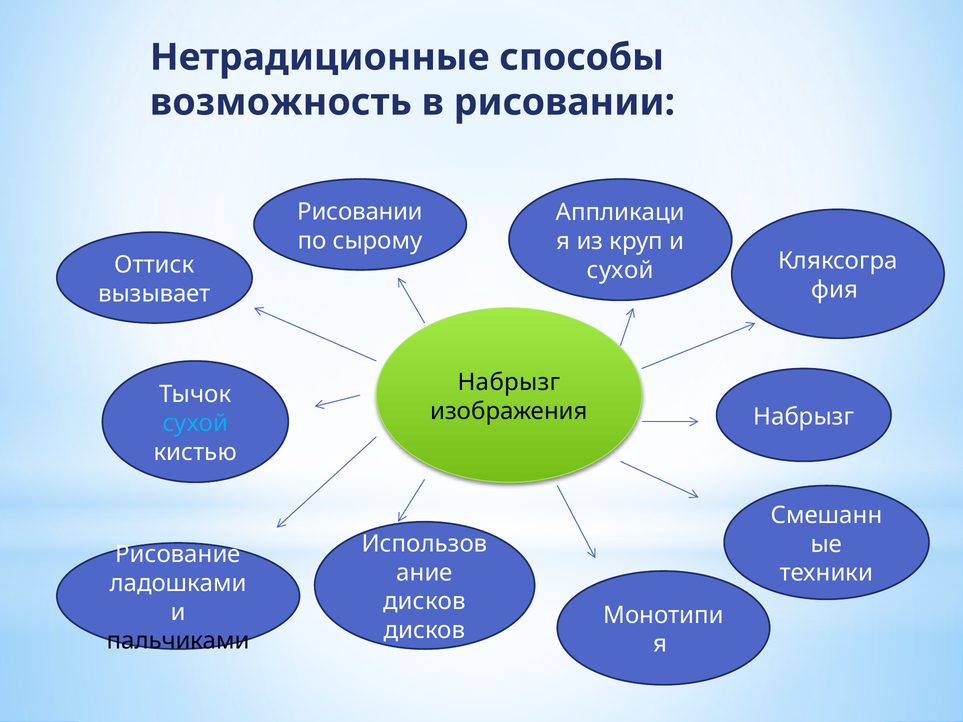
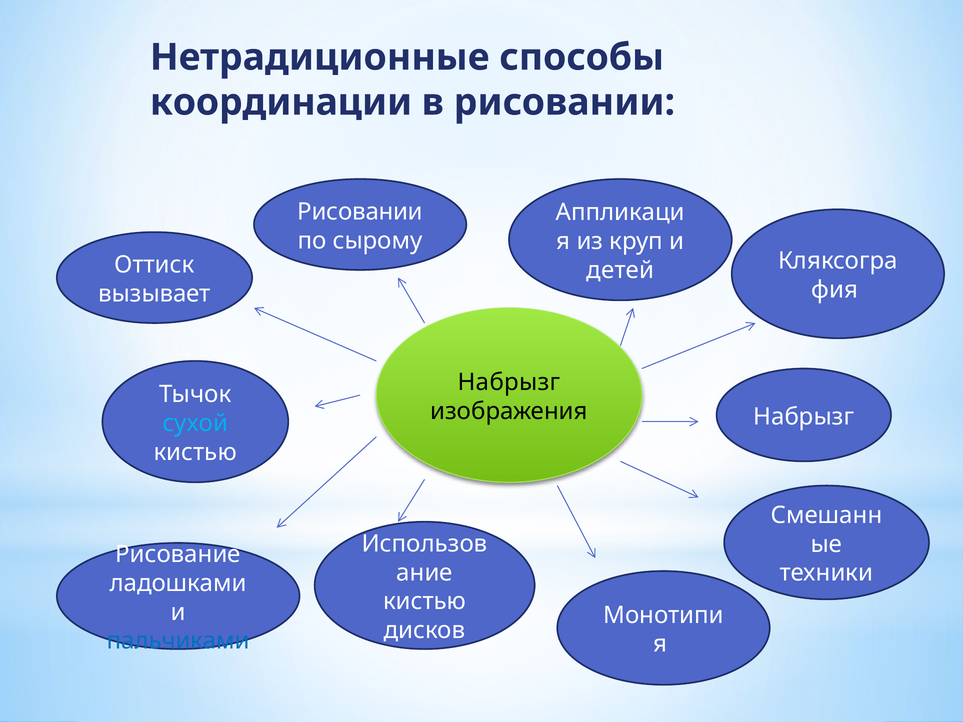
возможность: возможность -> координации (281, 102)
сухой: сухой -> детей (620, 270)
дисков: дисков -> кистью (425, 602)
пальчиками colour: black -> blue (178, 641)
